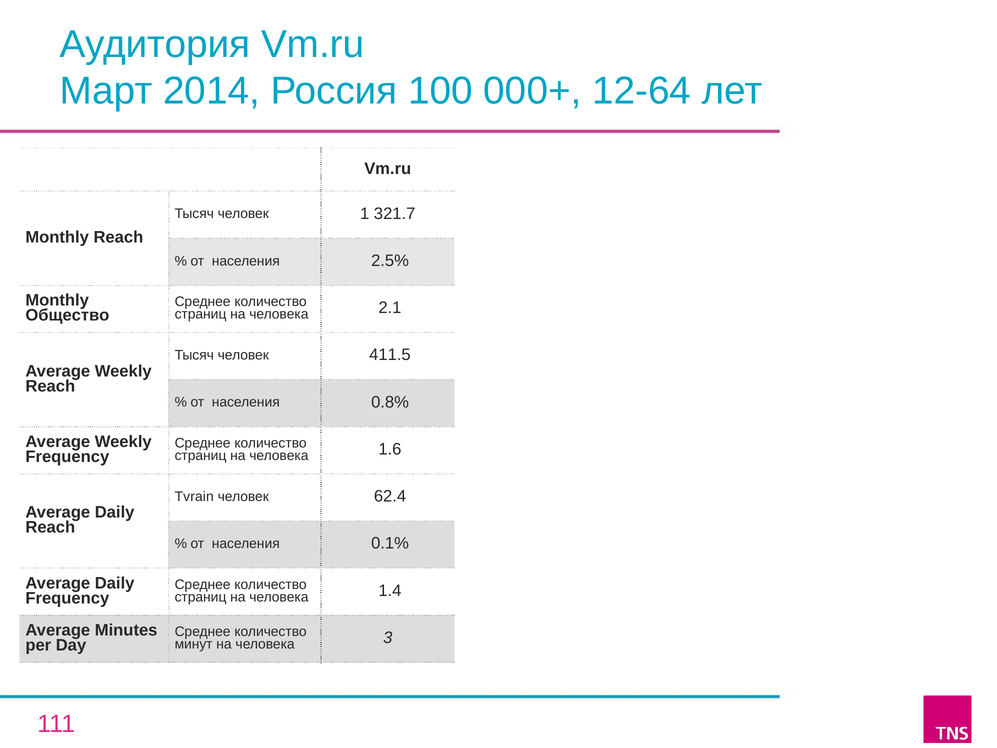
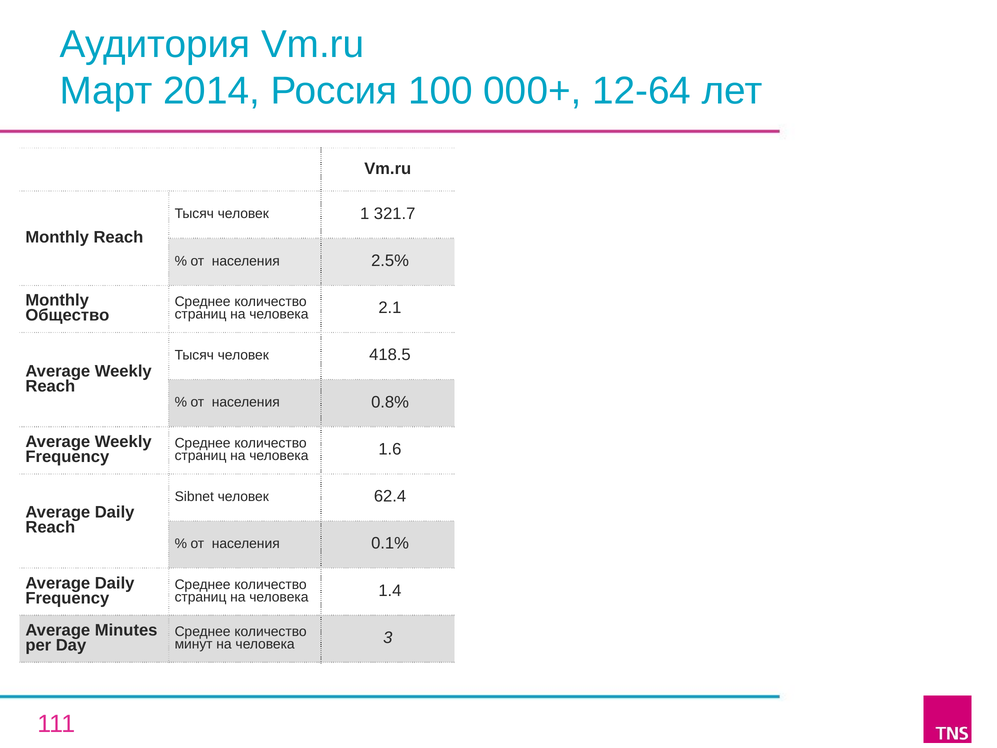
411.5: 411.5 -> 418.5 (390, 355)
Tvrain: Tvrain -> Sibnet (194, 496)
